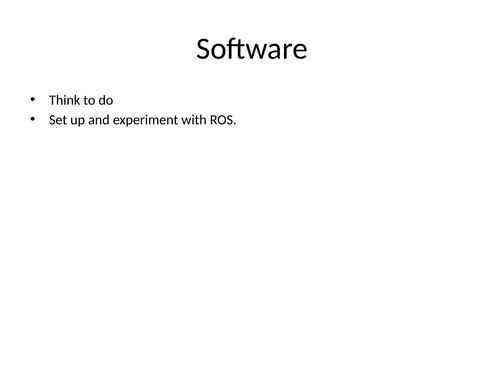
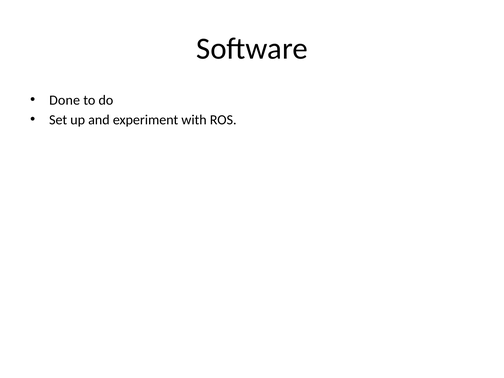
Think: Think -> Done (65, 100)
